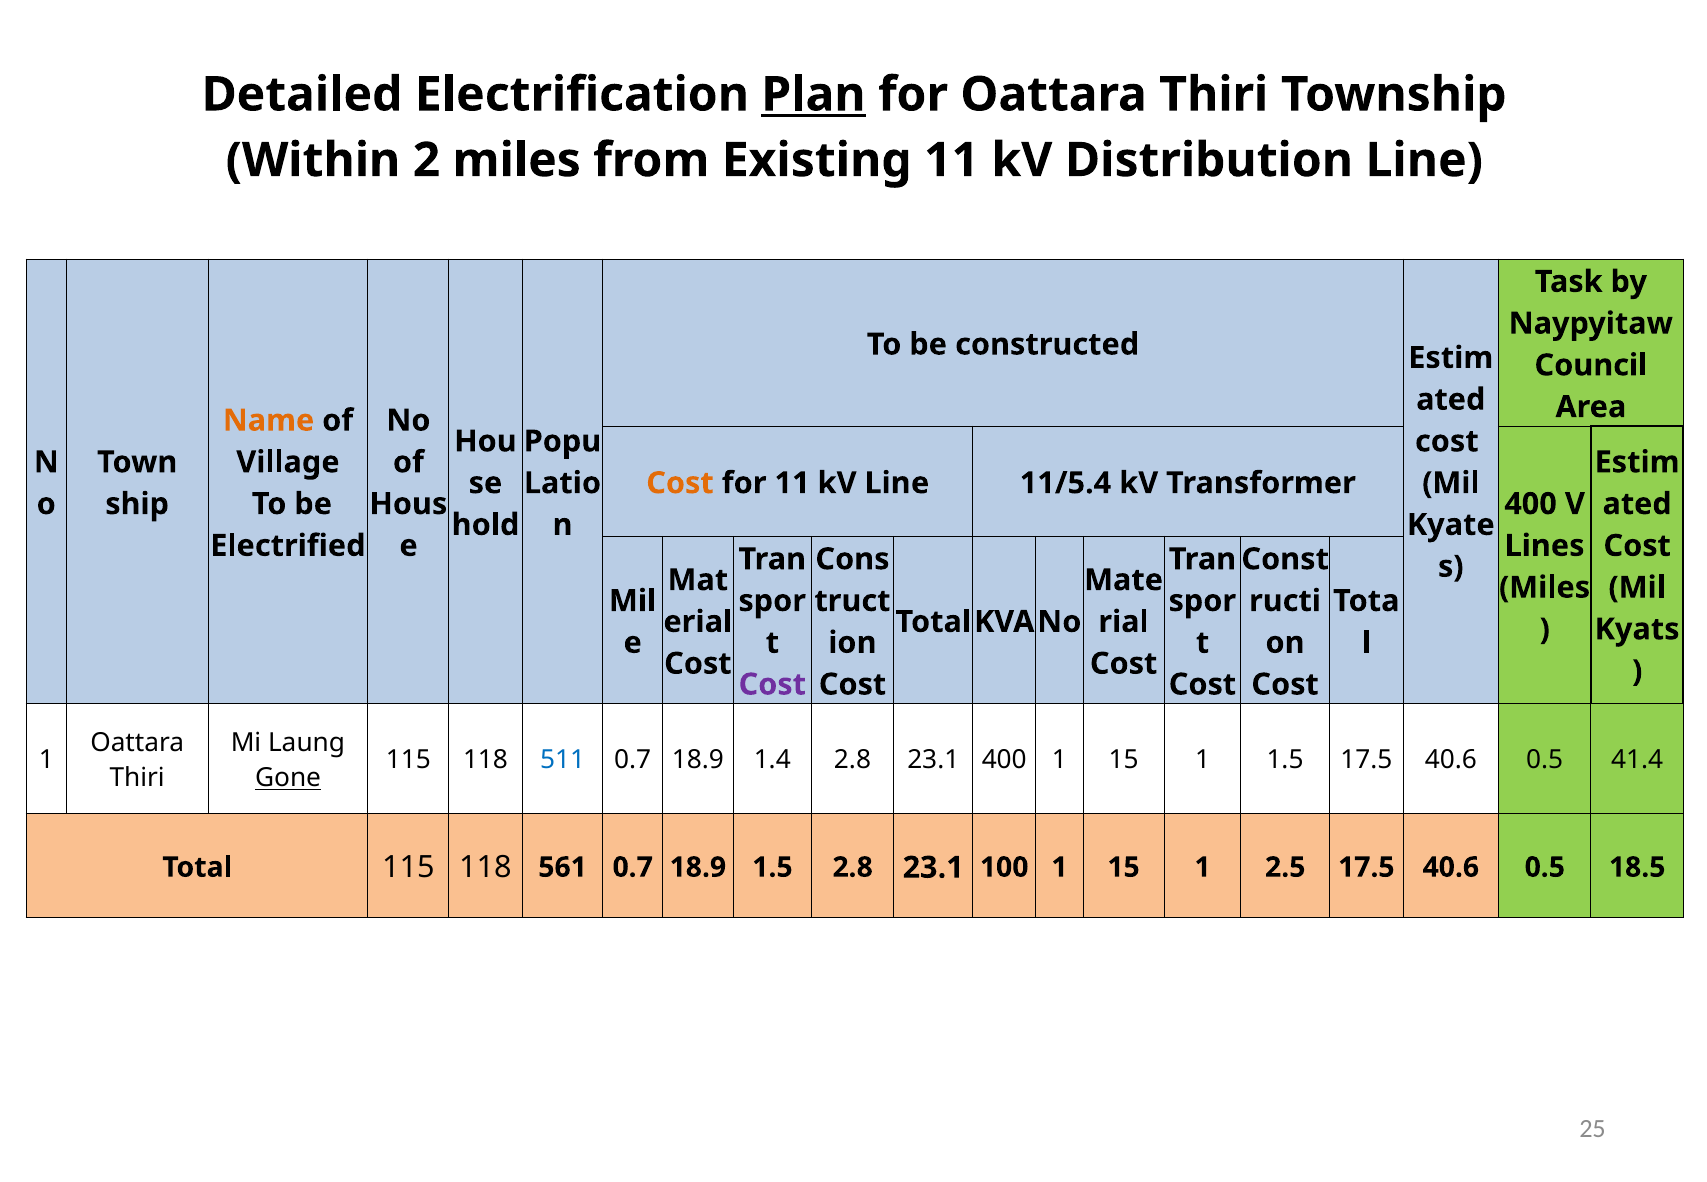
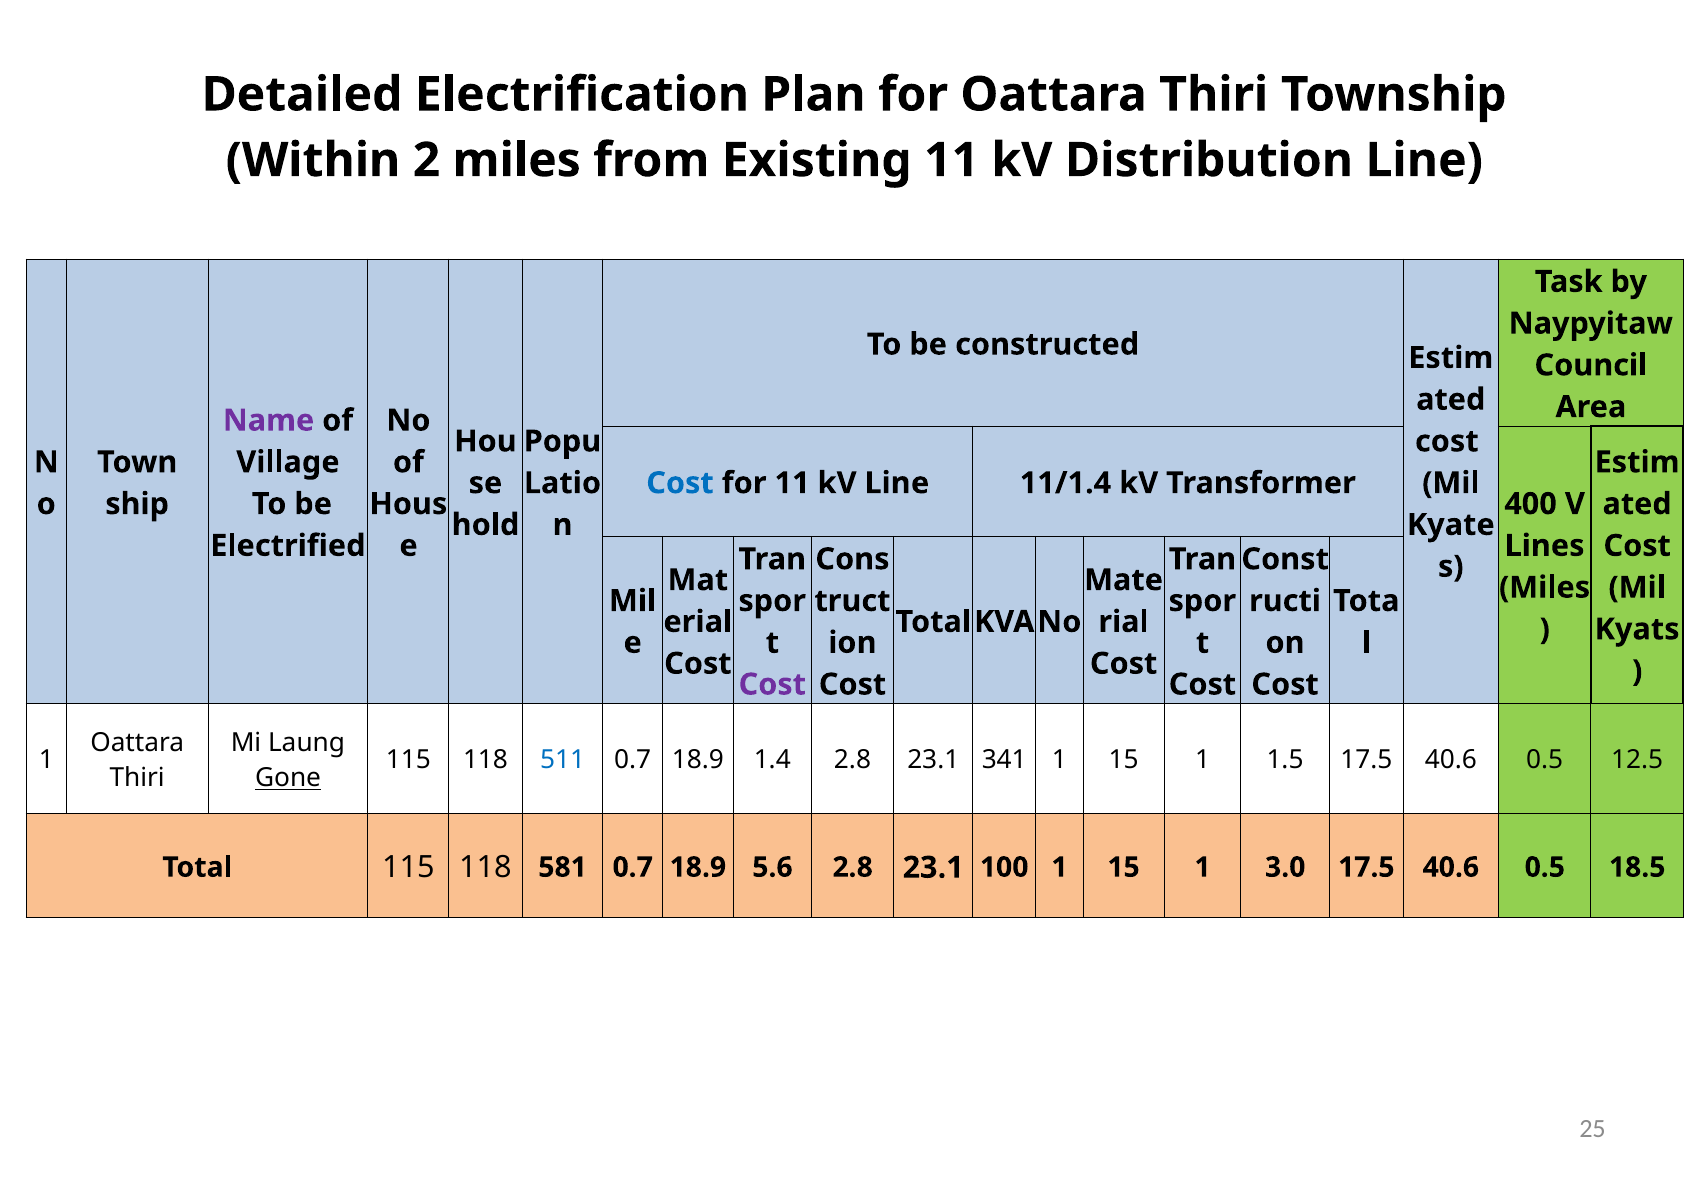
Plan underline: present -> none (813, 95)
Name colour: orange -> purple (268, 420)
Cost colour: orange -> blue (680, 483)
11/5.4: 11/5.4 -> 11/1.4 (1066, 483)
23.1 400: 400 -> 341 (1004, 760)
41.4: 41.4 -> 12.5 (1637, 760)
561: 561 -> 581 (563, 867)
18.9 1.5: 1.5 -> 5.6 (772, 867)
2.5: 2.5 -> 3.0 (1285, 867)
